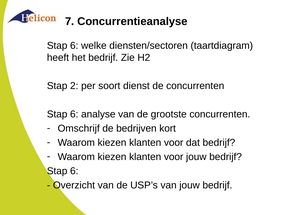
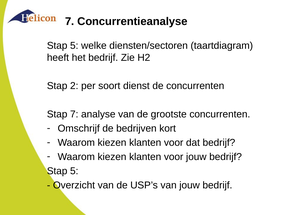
6: 6 -> 5 (74, 46)
6: 6 -> 7 (74, 114)
6: 6 -> 5 (74, 171)
